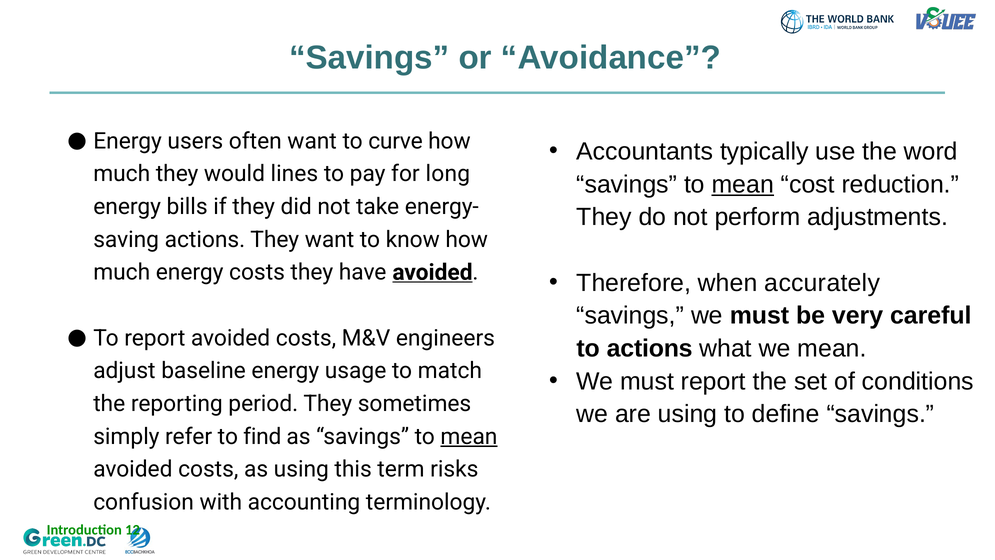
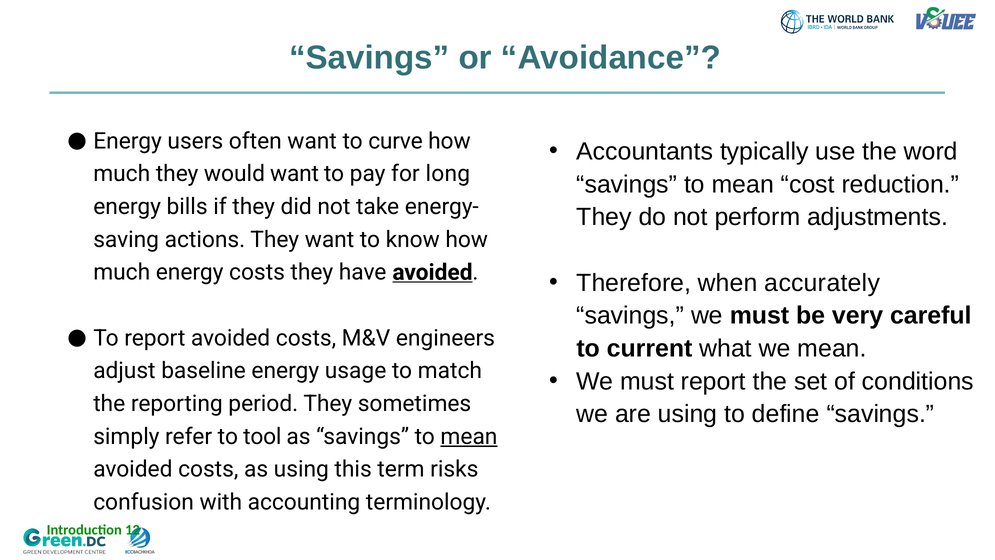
would lines: lines -> want (295, 174)
mean underline: present -> none (743, 184)
to actions: actions -> current (650, 348)
find: find -> tool (262, 436)
